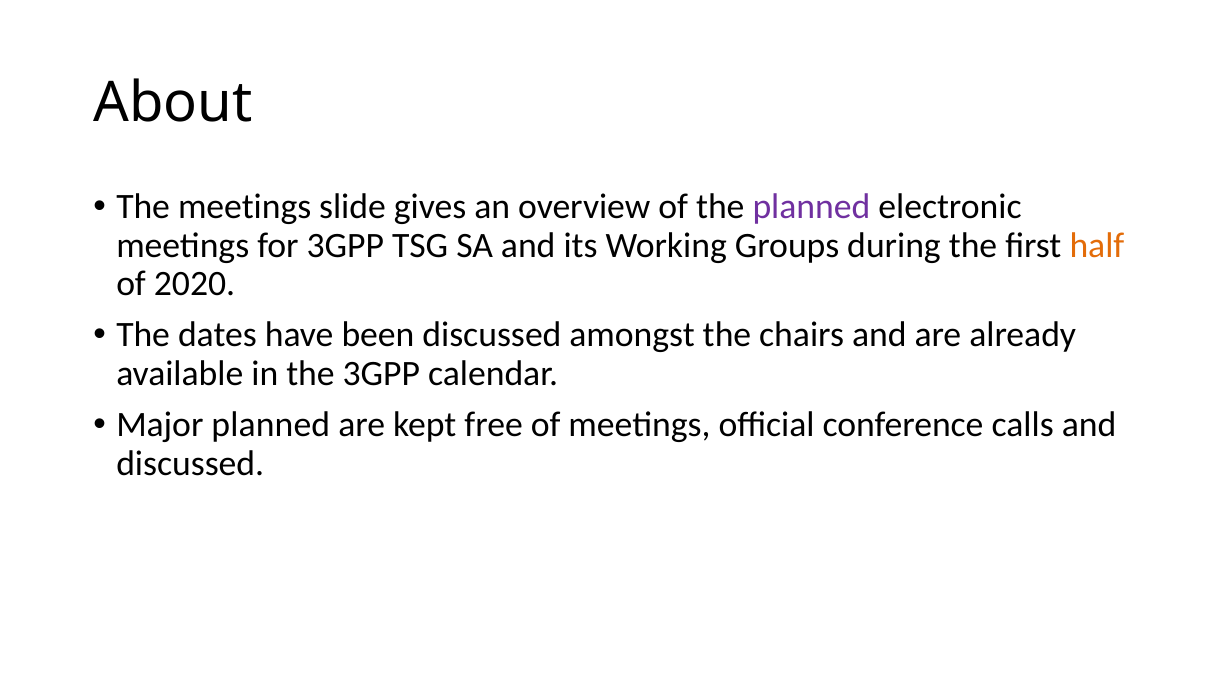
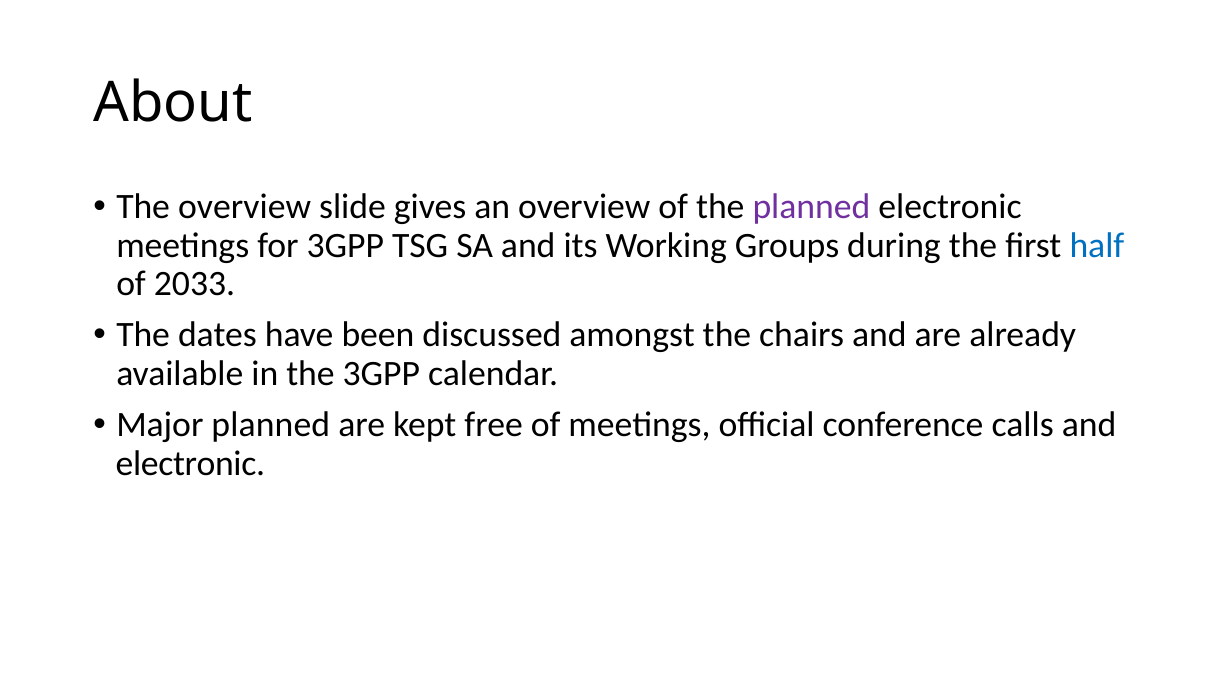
The meetings: meetings -> overview (245, 207)
half colour: orange -> blue (1097, 246)
2020: 2020 -> 2033 (195, 284)
discussed: discussed -> electronic (190, 464)
